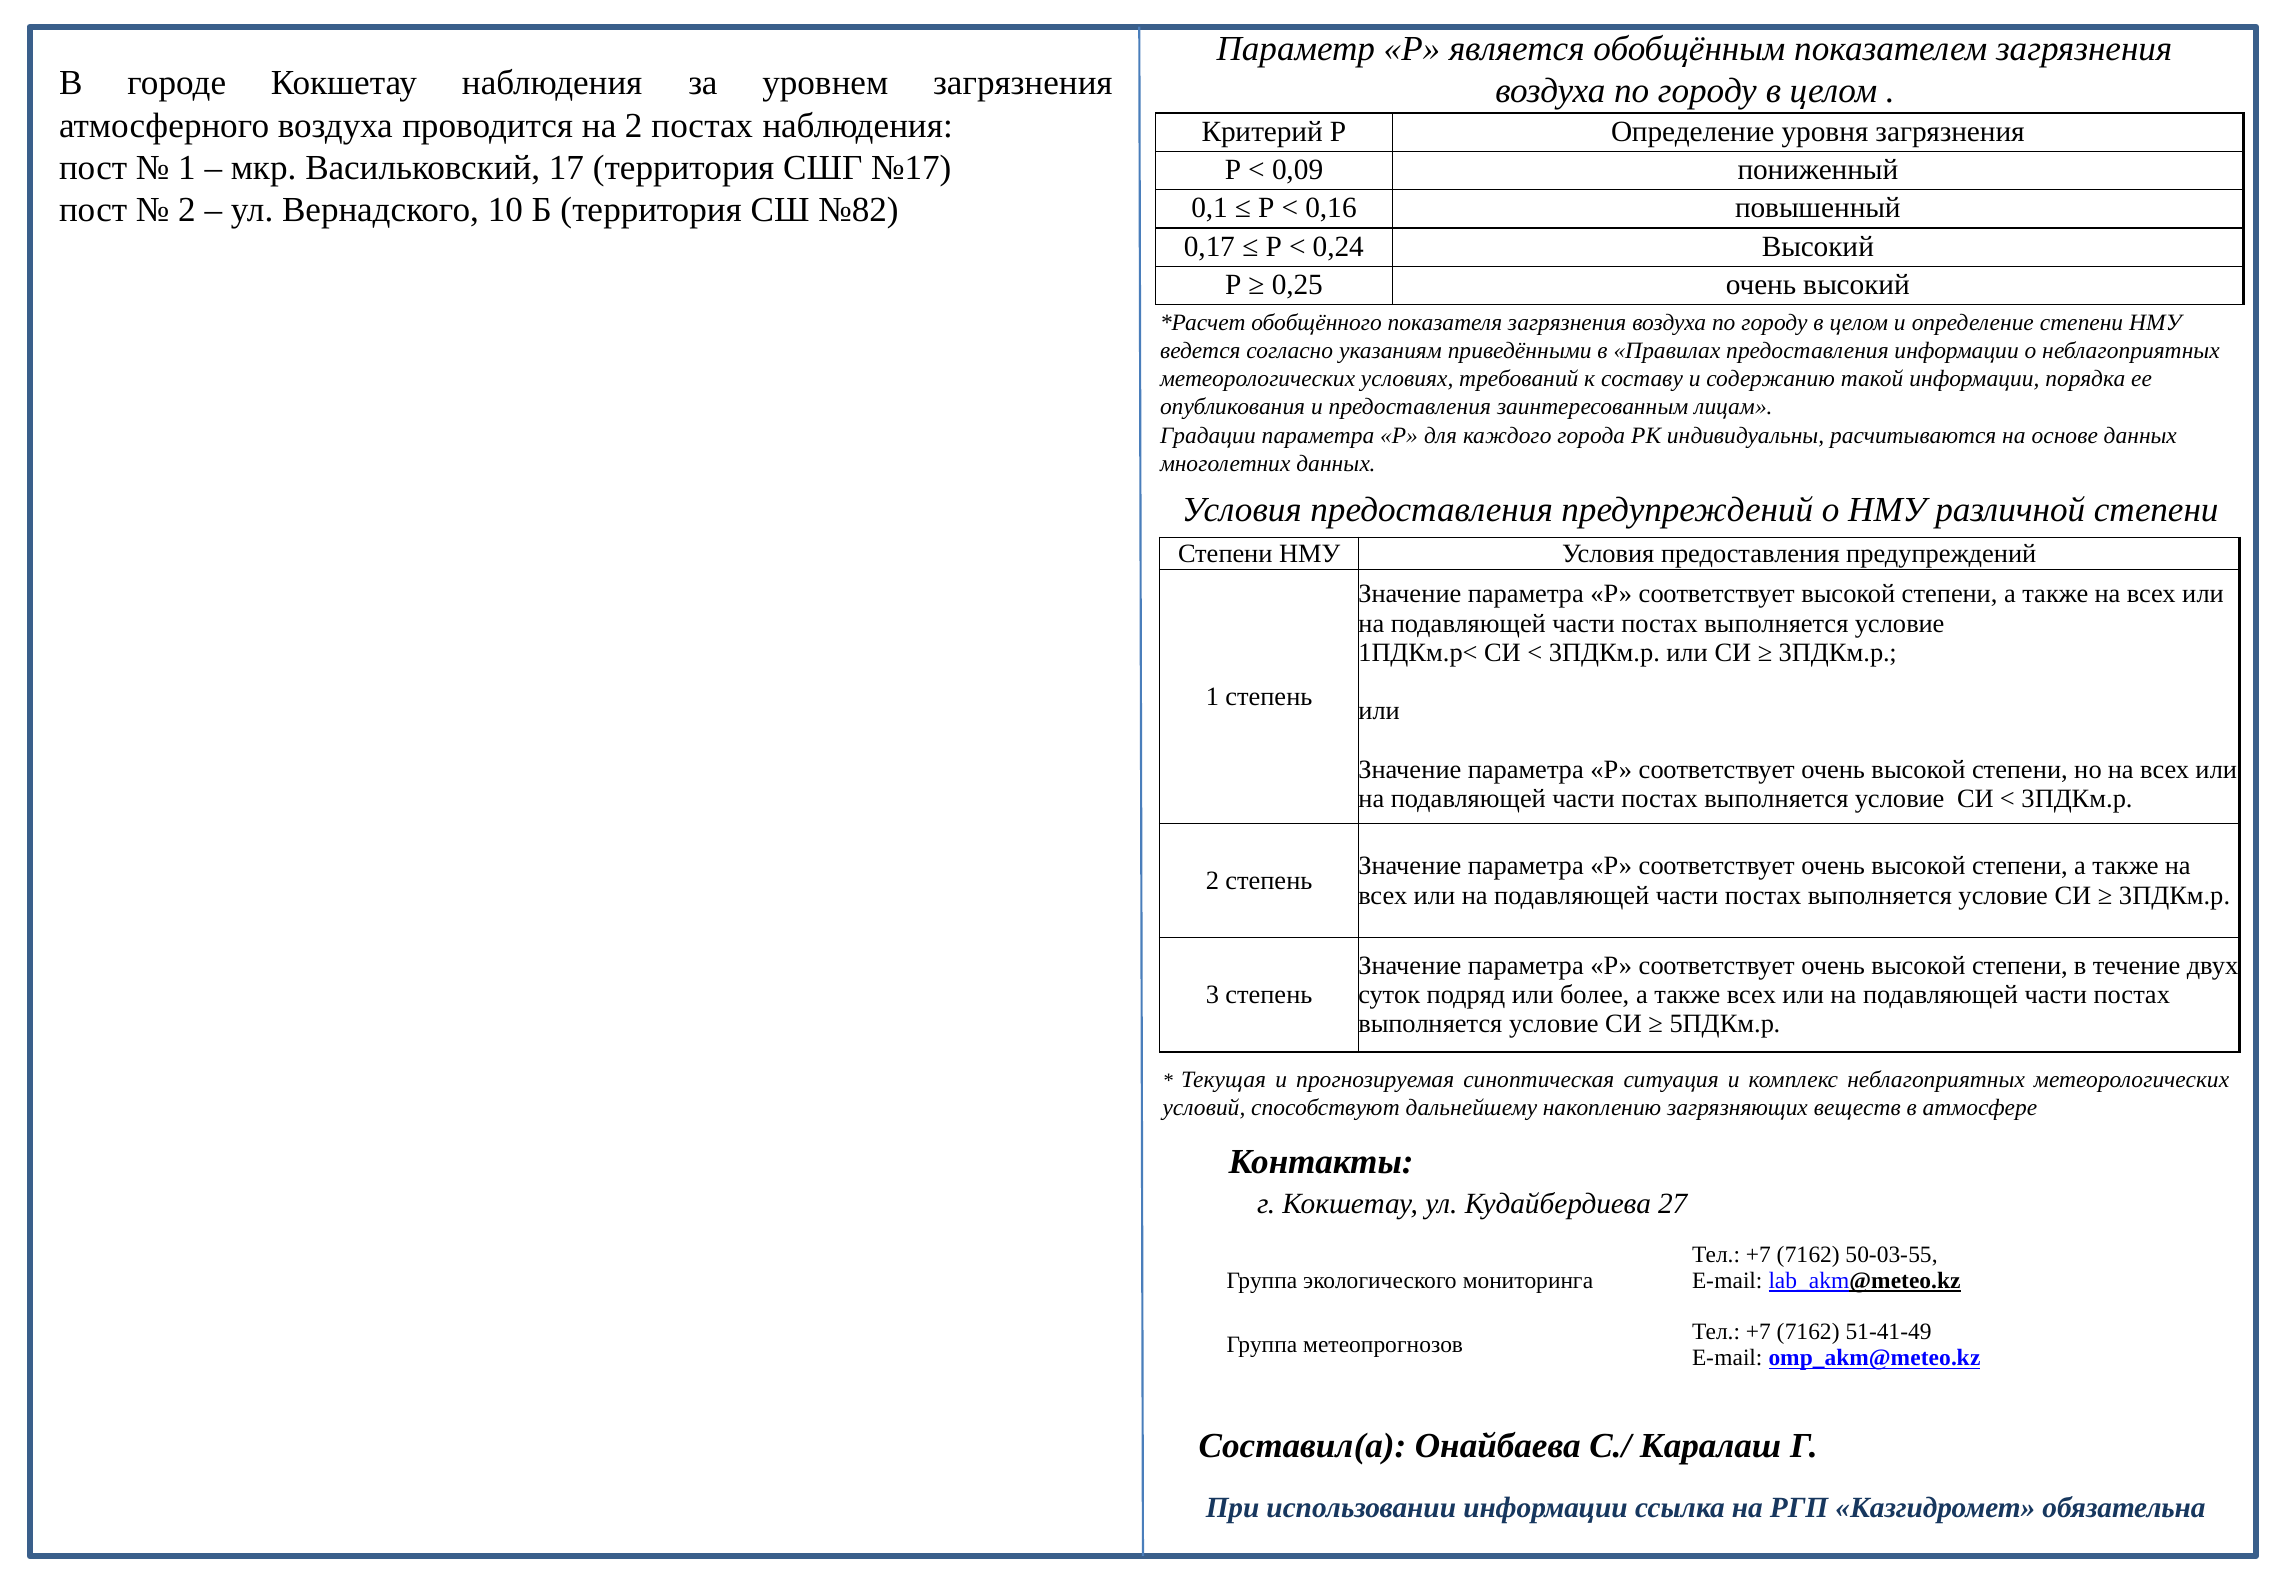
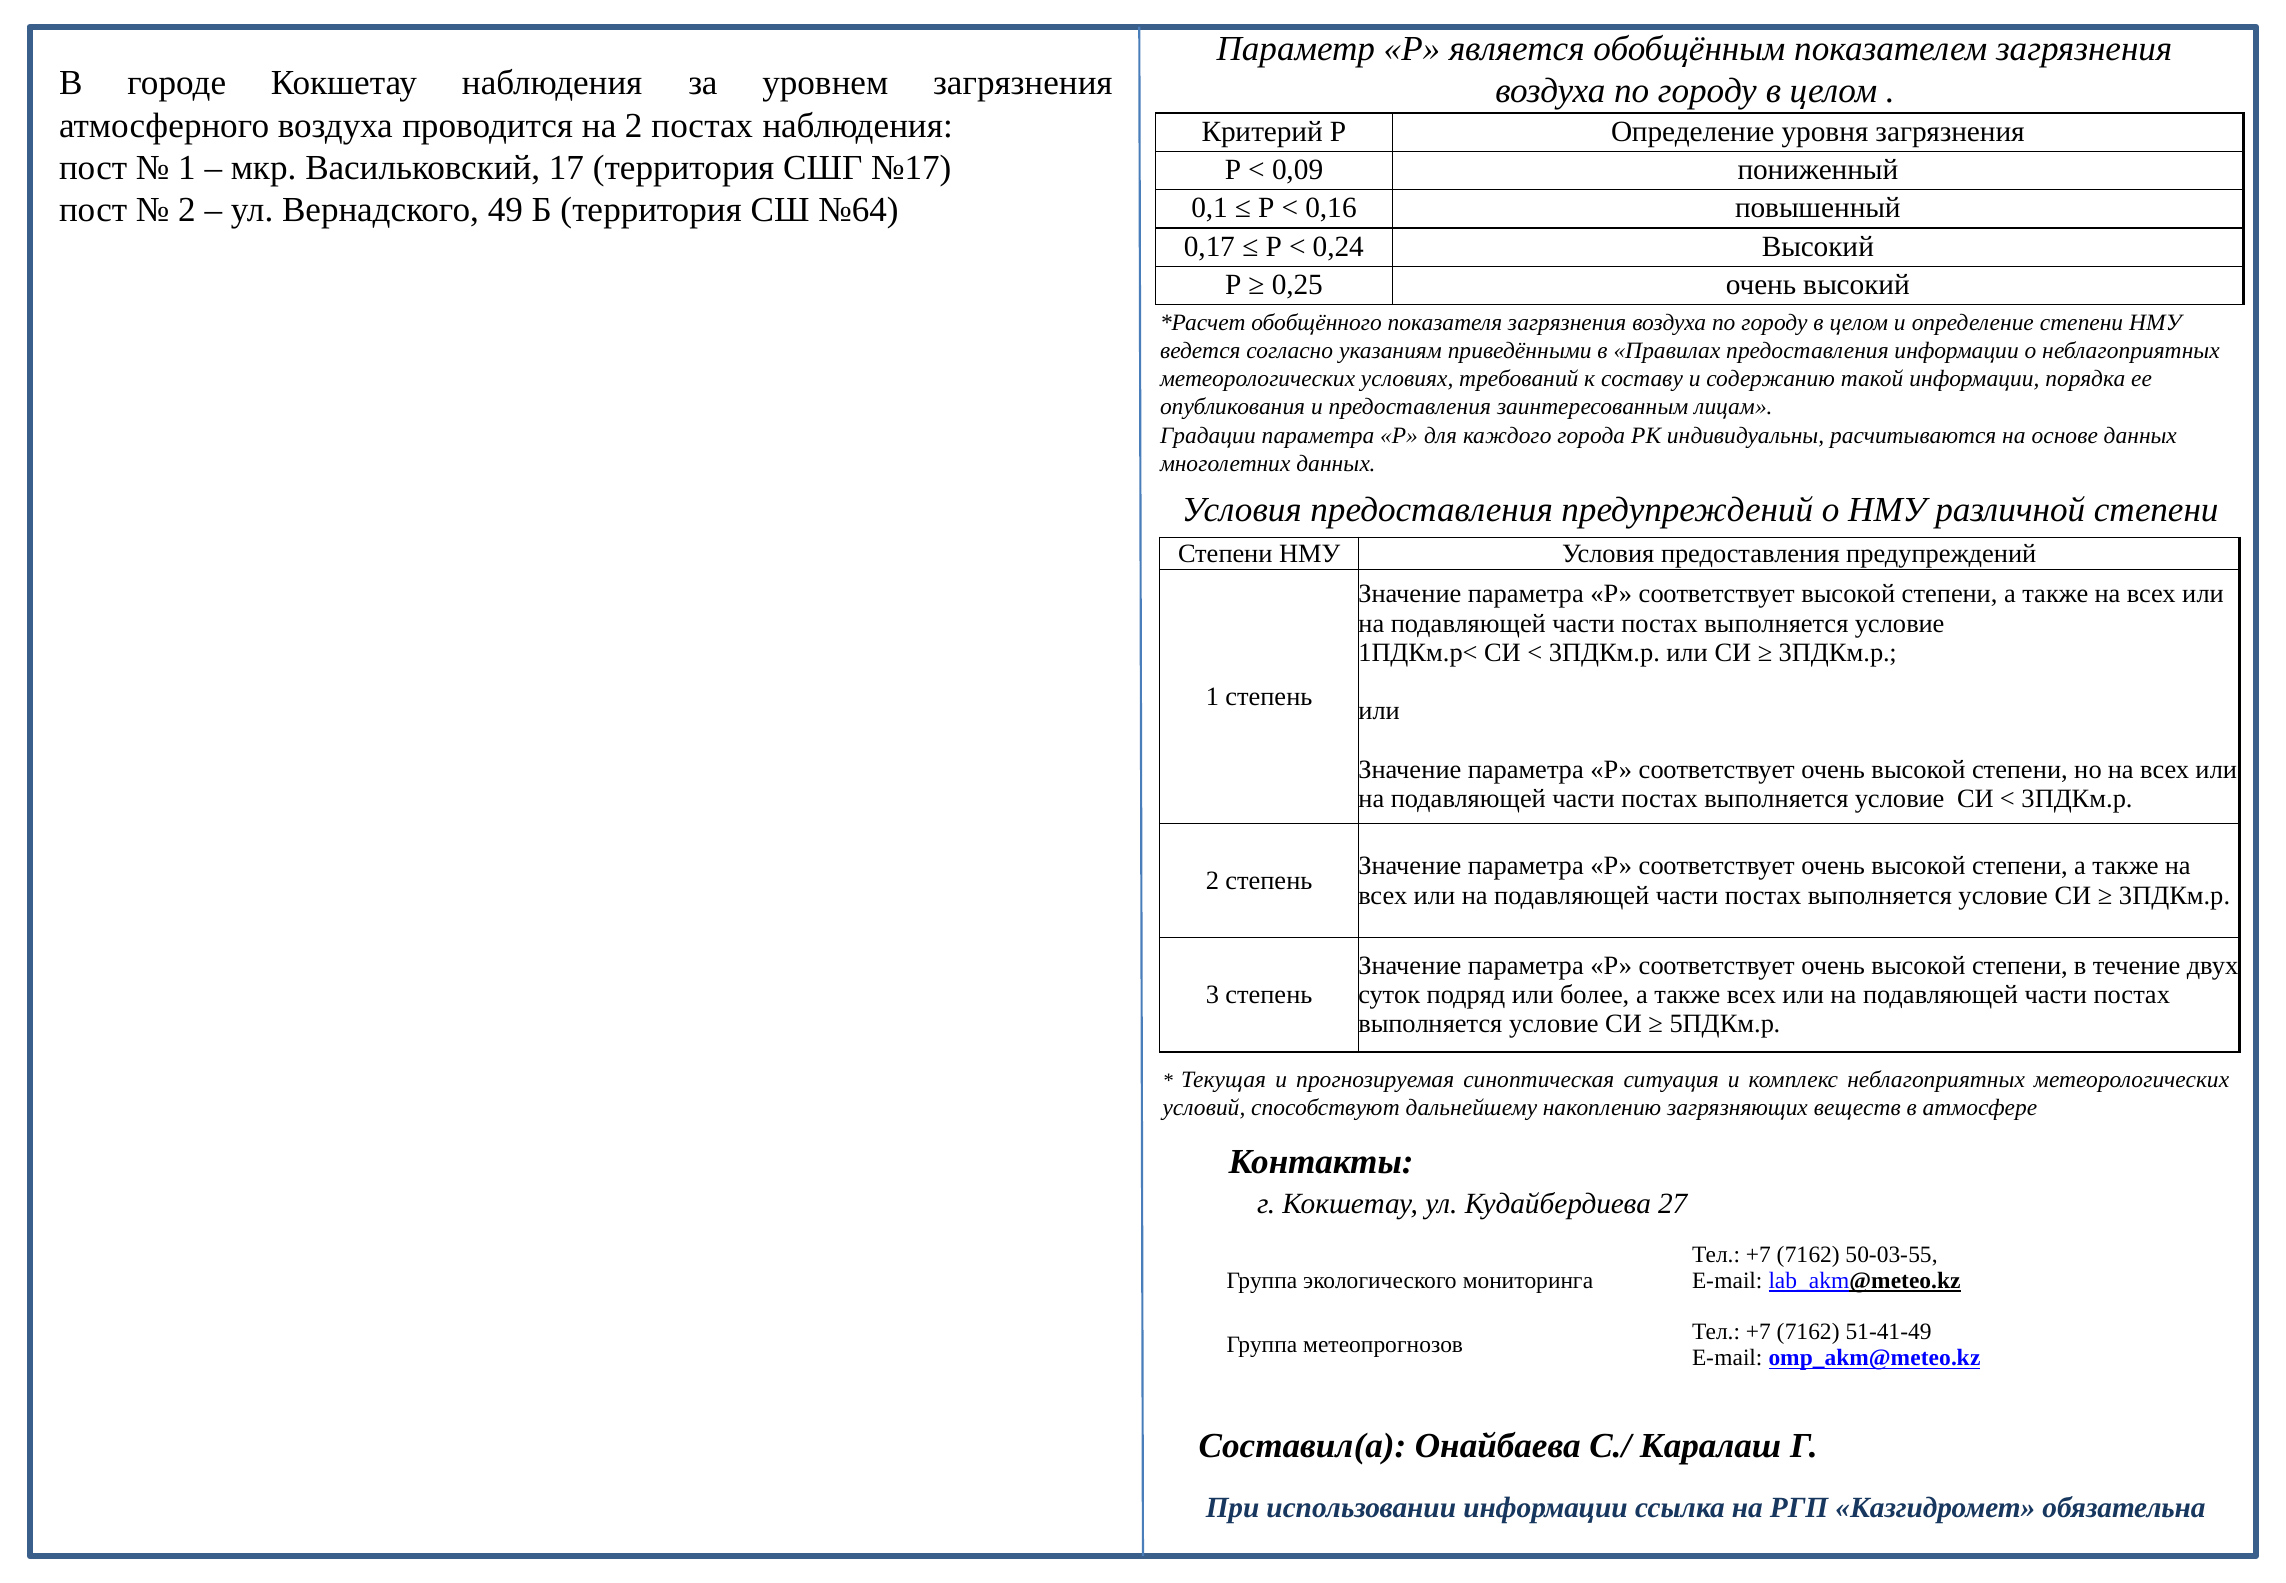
10: 10 -> 49 (505, 210)
№82: №82 -> №64 (859, 210)
